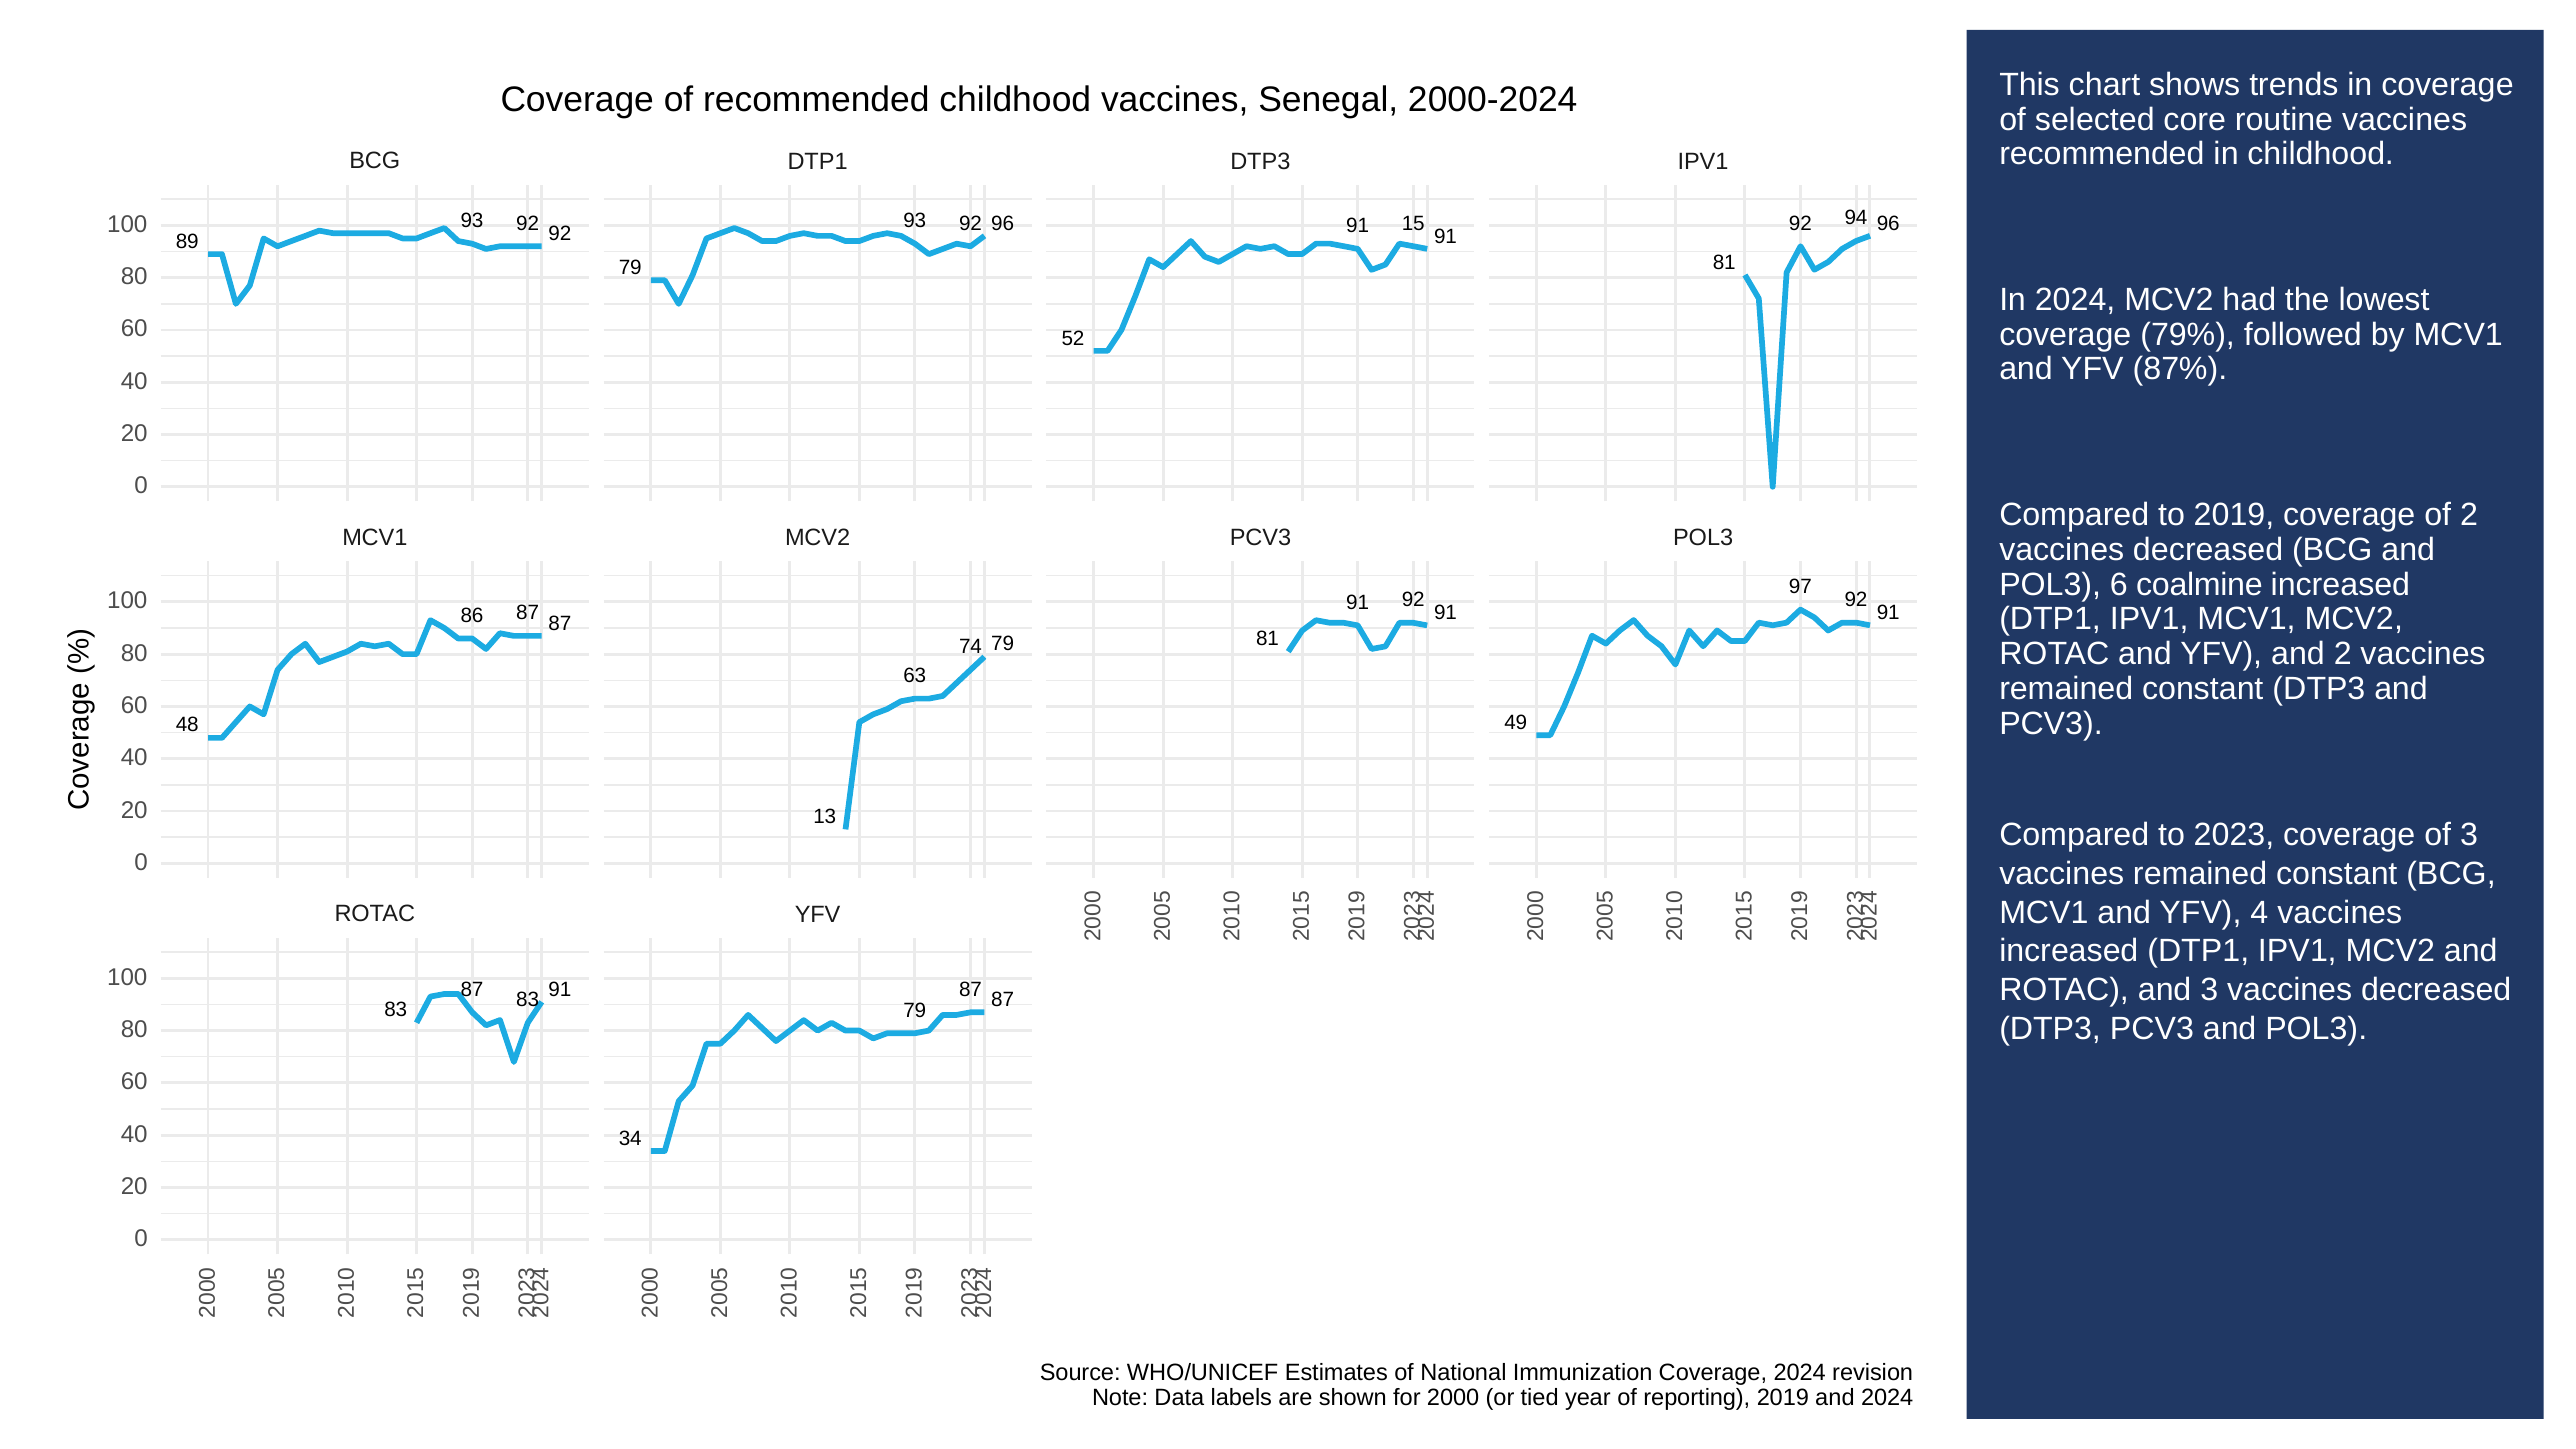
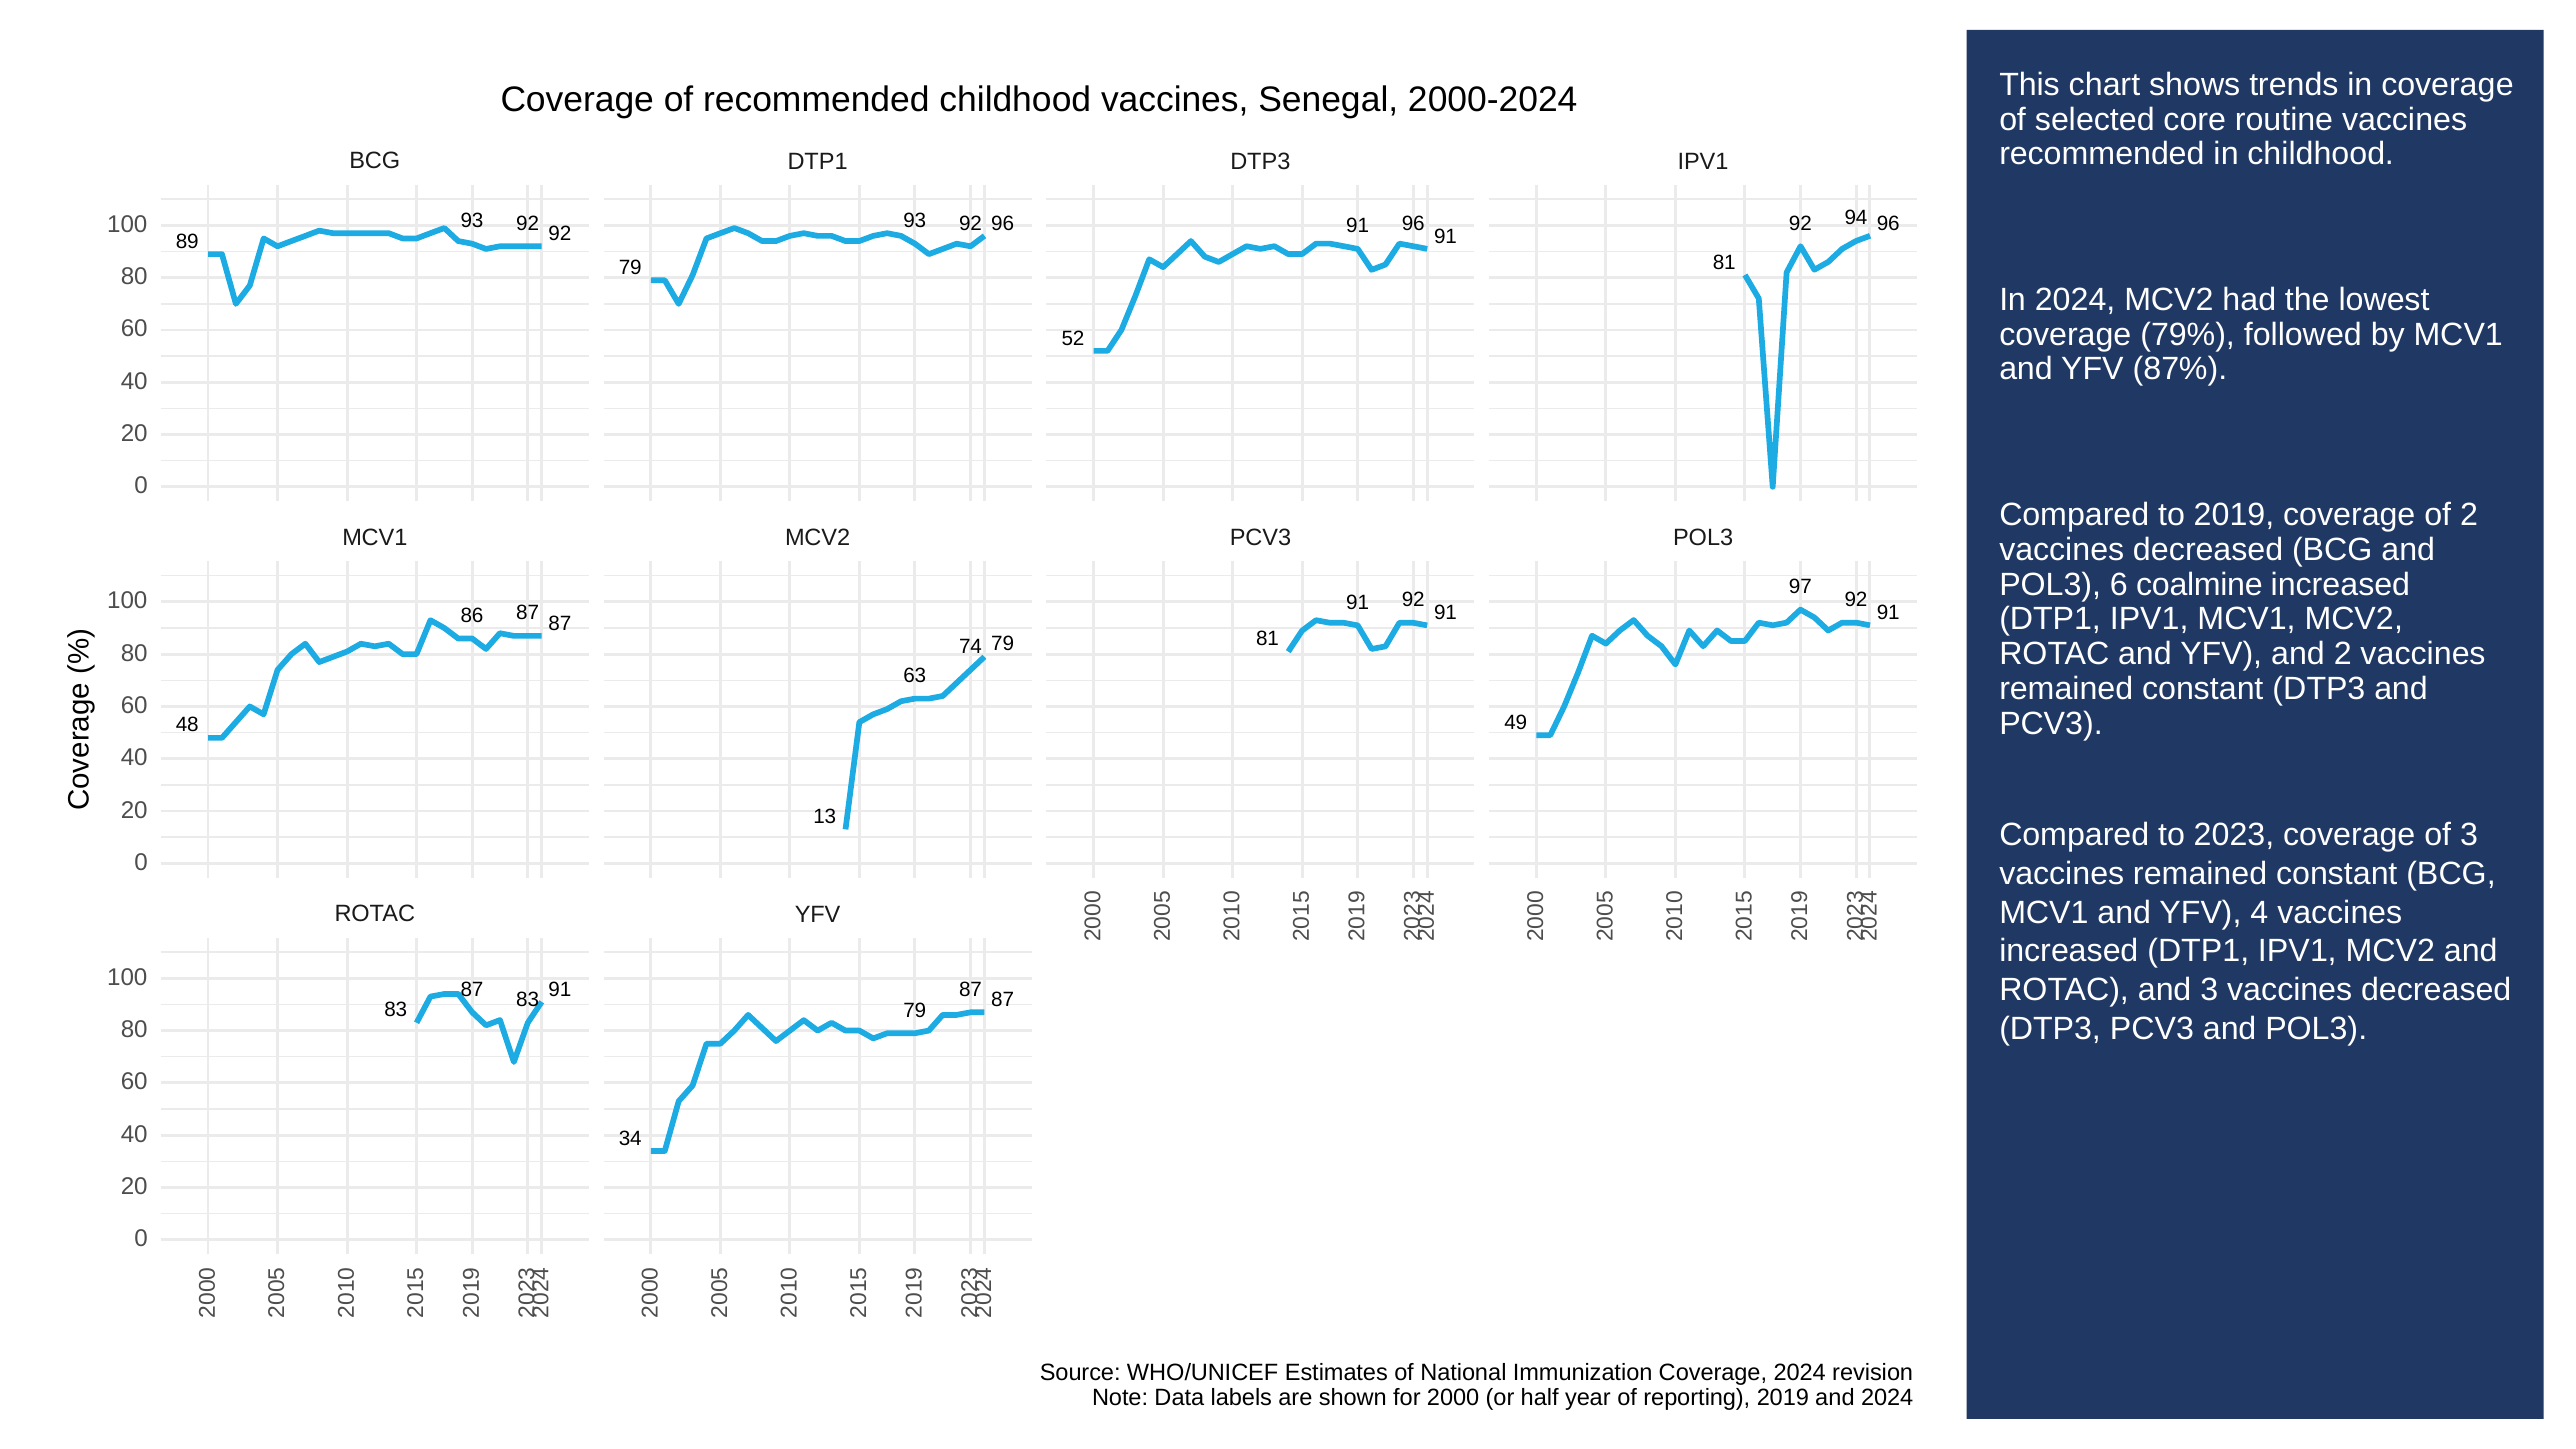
91 15: 15 -> 96 (1413, 223)
tied: tied -> half (1540, 1398)
